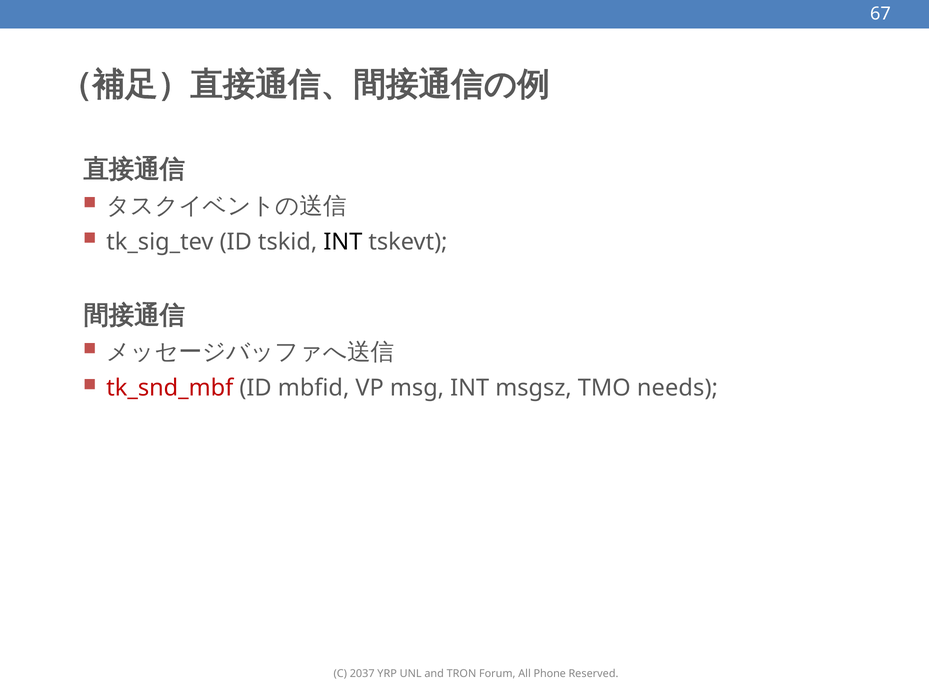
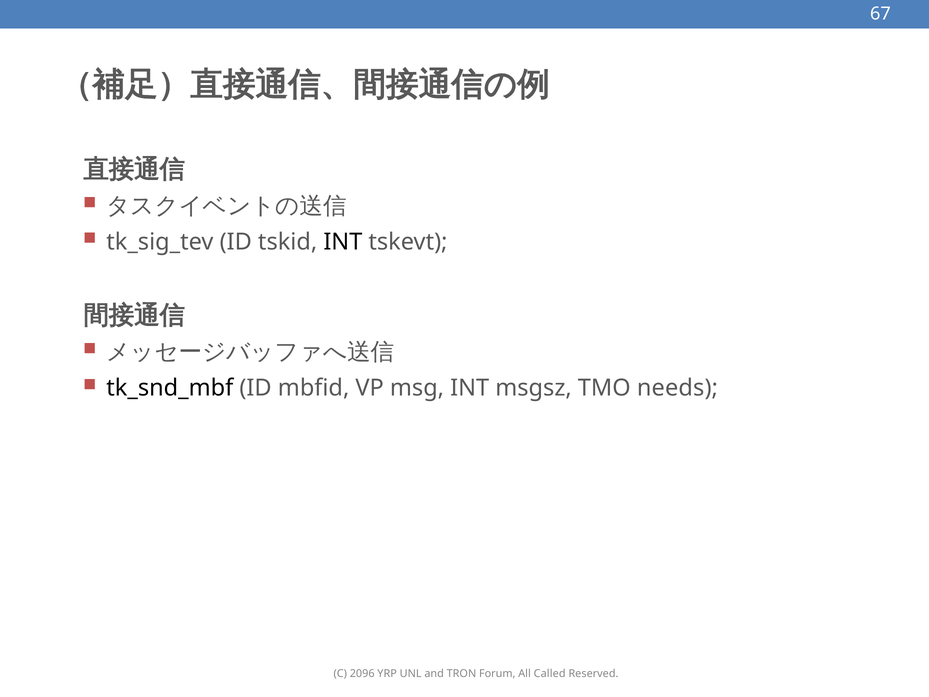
tk_snd_mbf colour: red -> black (170, 388)
2037: 2037 -> 2096 (362, 673)
Phone: Phone -> Called (550, 673)
